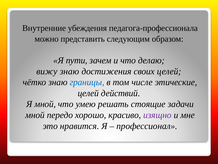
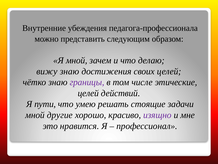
Я пути: пути -> мной (77, 60)
границы colour: blue -> purple (87, 82)
Я мной: мной -> пути (45, 104)
передо: передо -> другие (60, 115)
